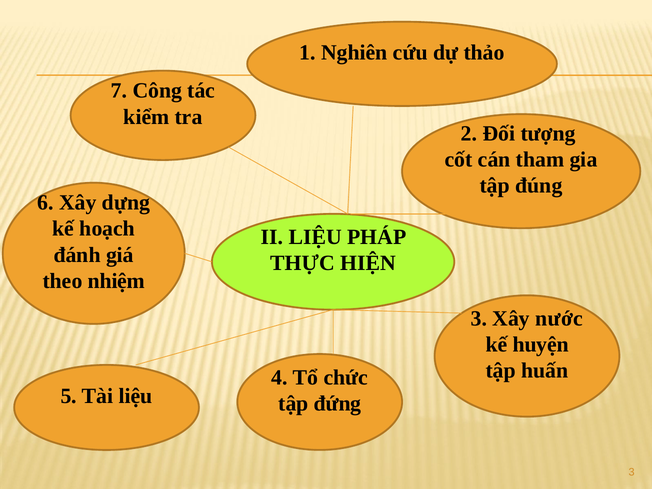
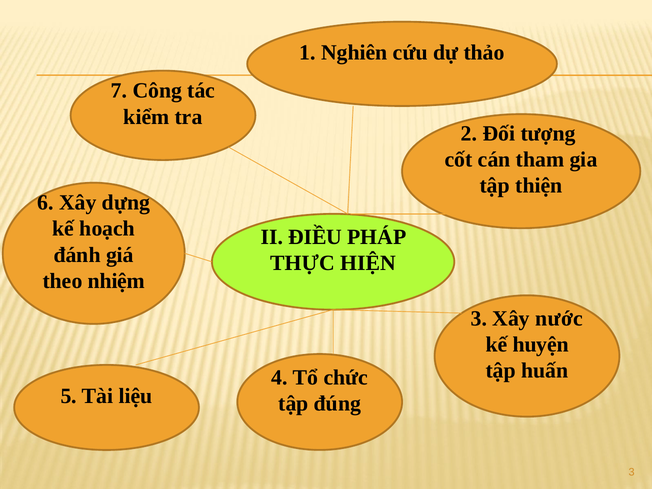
đúng: đúng -> thiện (539, 186)
II LIỆU: LIỆU -> ĐIỀU (315, 237)
đứng: đứng -> đúng (337, 403)
